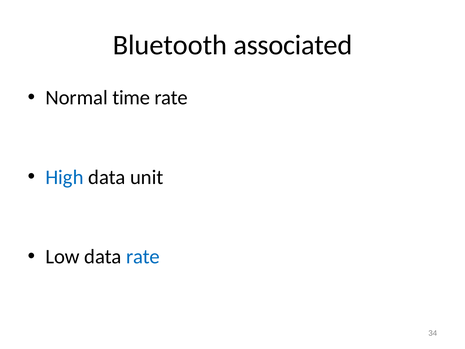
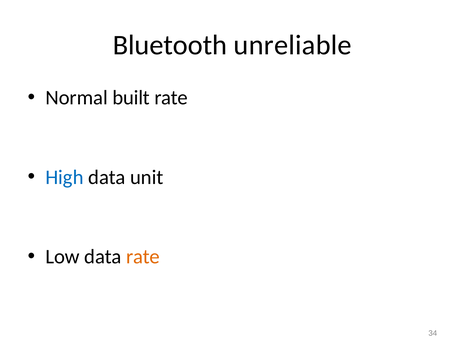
associated: associated -> unreliable (293, 45)
time: time -> built (131, 98)
rate colour: blue -> orange (143, 257)
